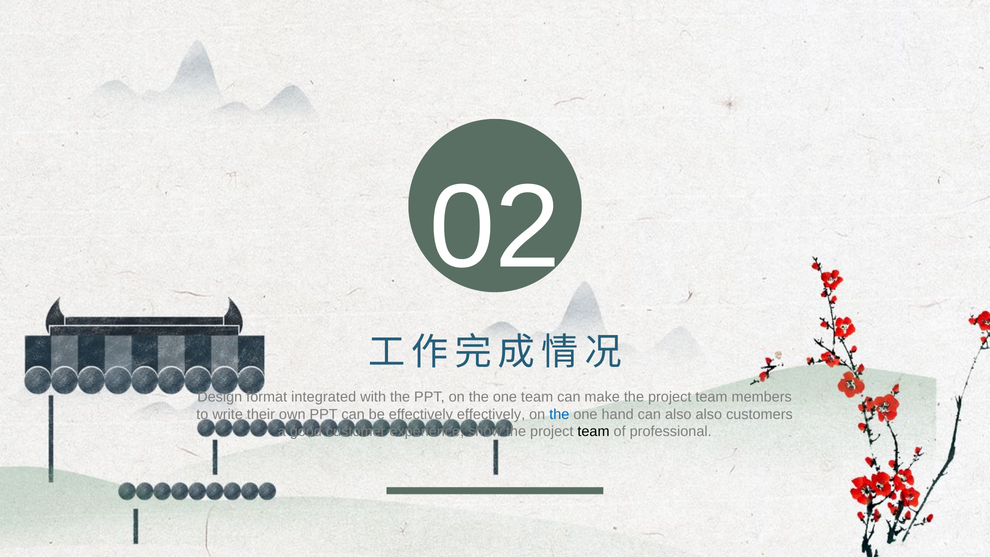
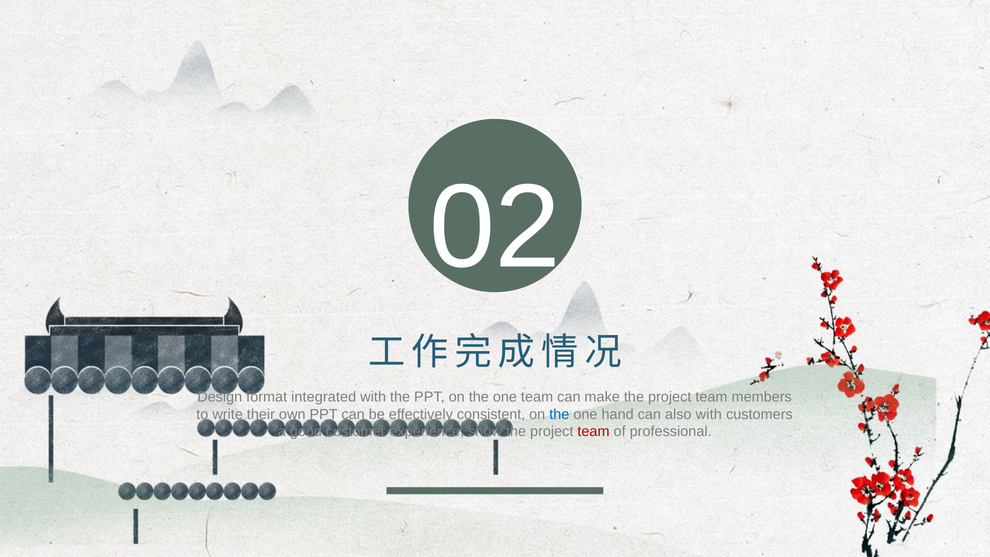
effectively effectively: effectively -> consistent (491, 414)
also also: also -> with (709, 414)
team colour: black -> red (593, 432)
